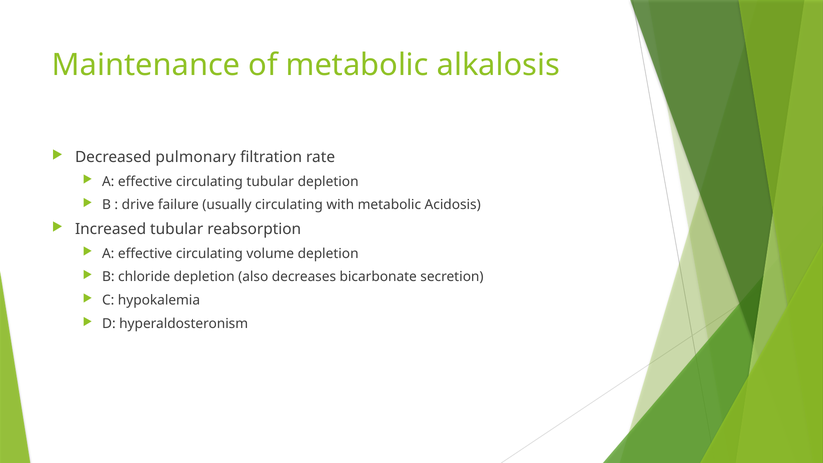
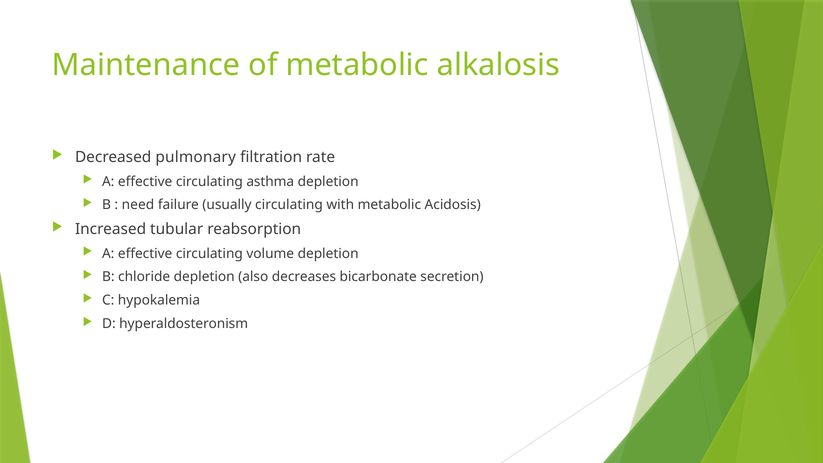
circulating tubular: tubular -> asthma (270, 182)
drive: drive -> need (138, 205)
